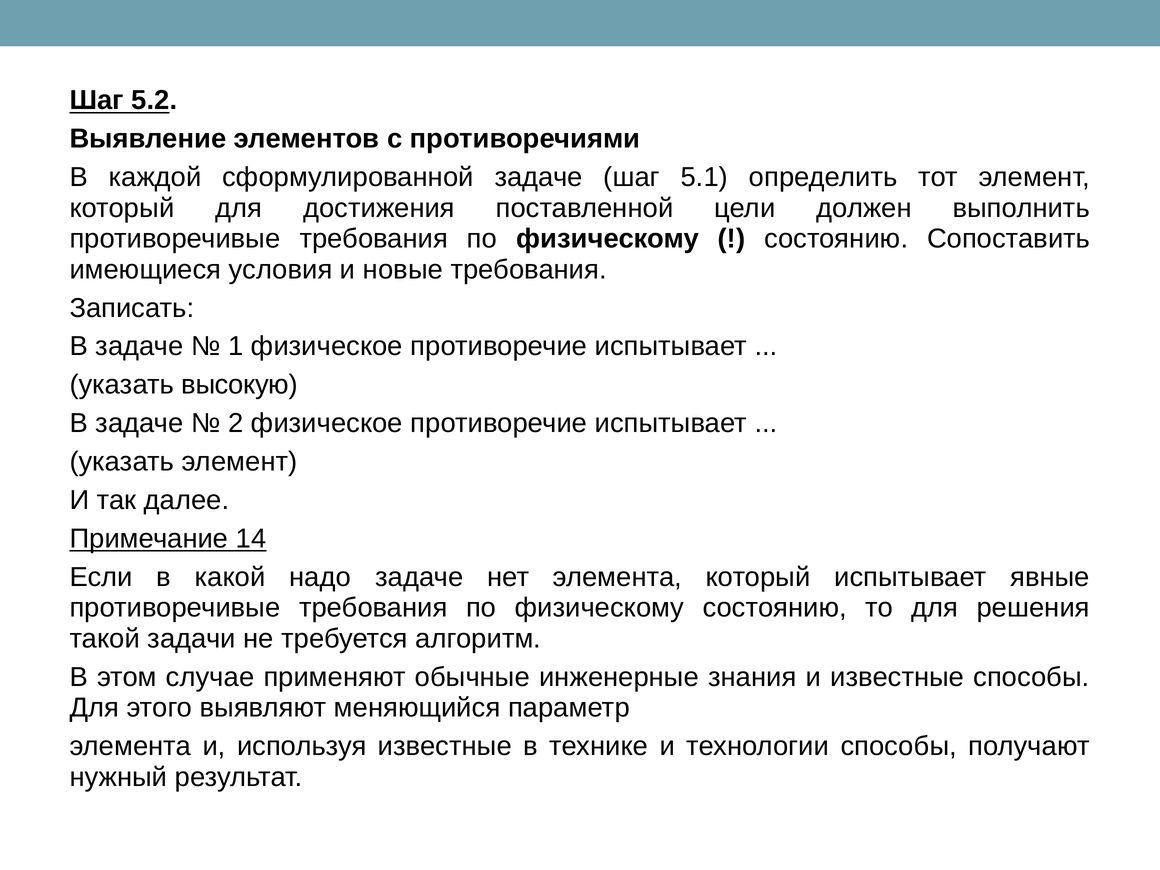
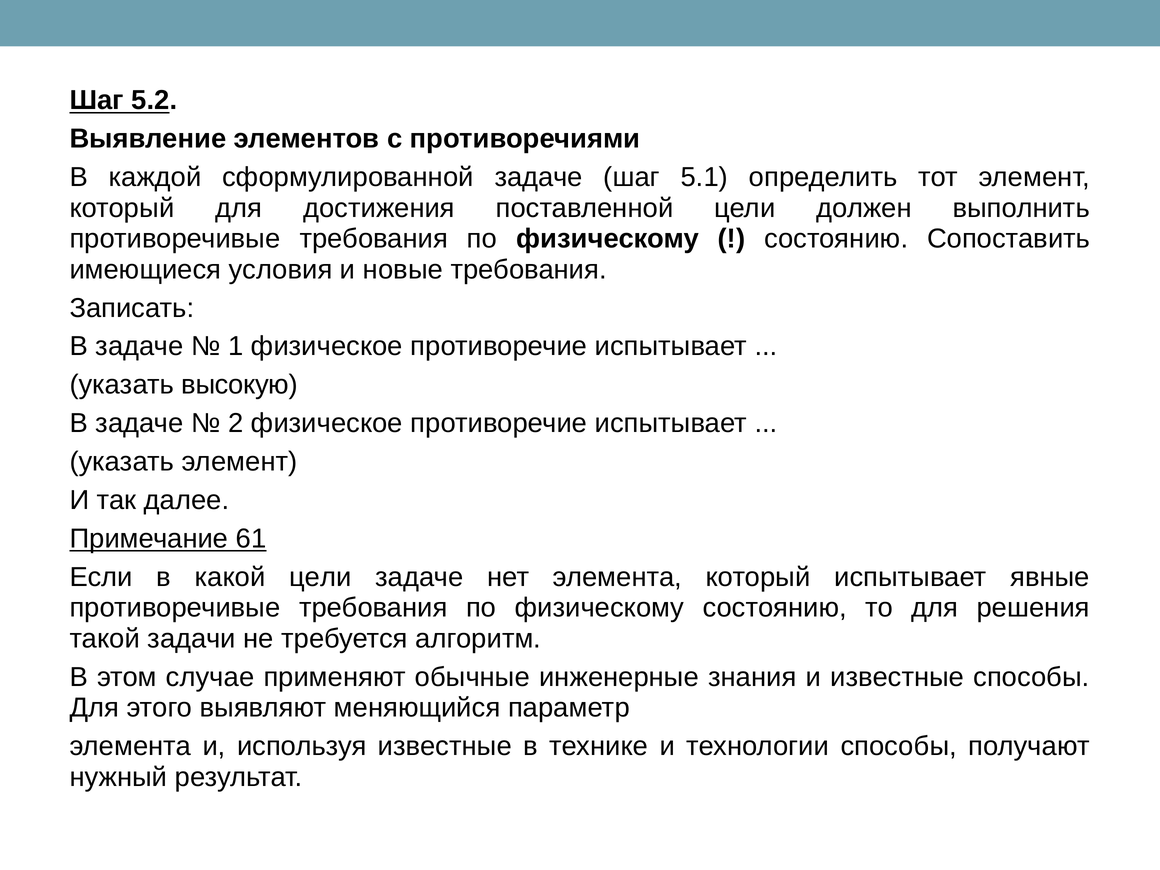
14: 14 -> 61 (251, 539)
какой надо: надо -> цели (320, 577)
